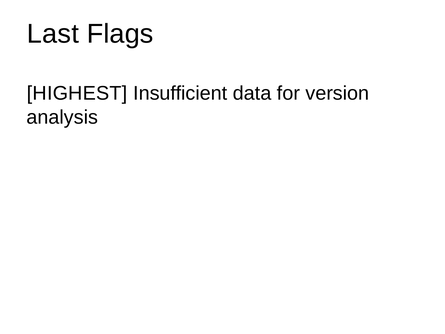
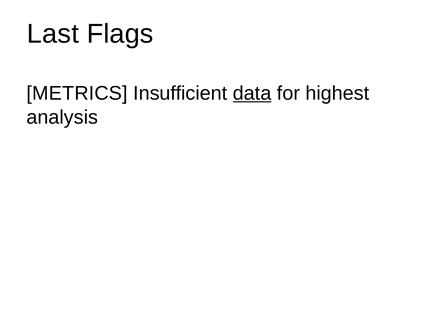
HIGHEST: HIGHEST -> METRICS (77, 93)
data underline: none -> present (252, 93)
version: version -> highest (337, 93)
